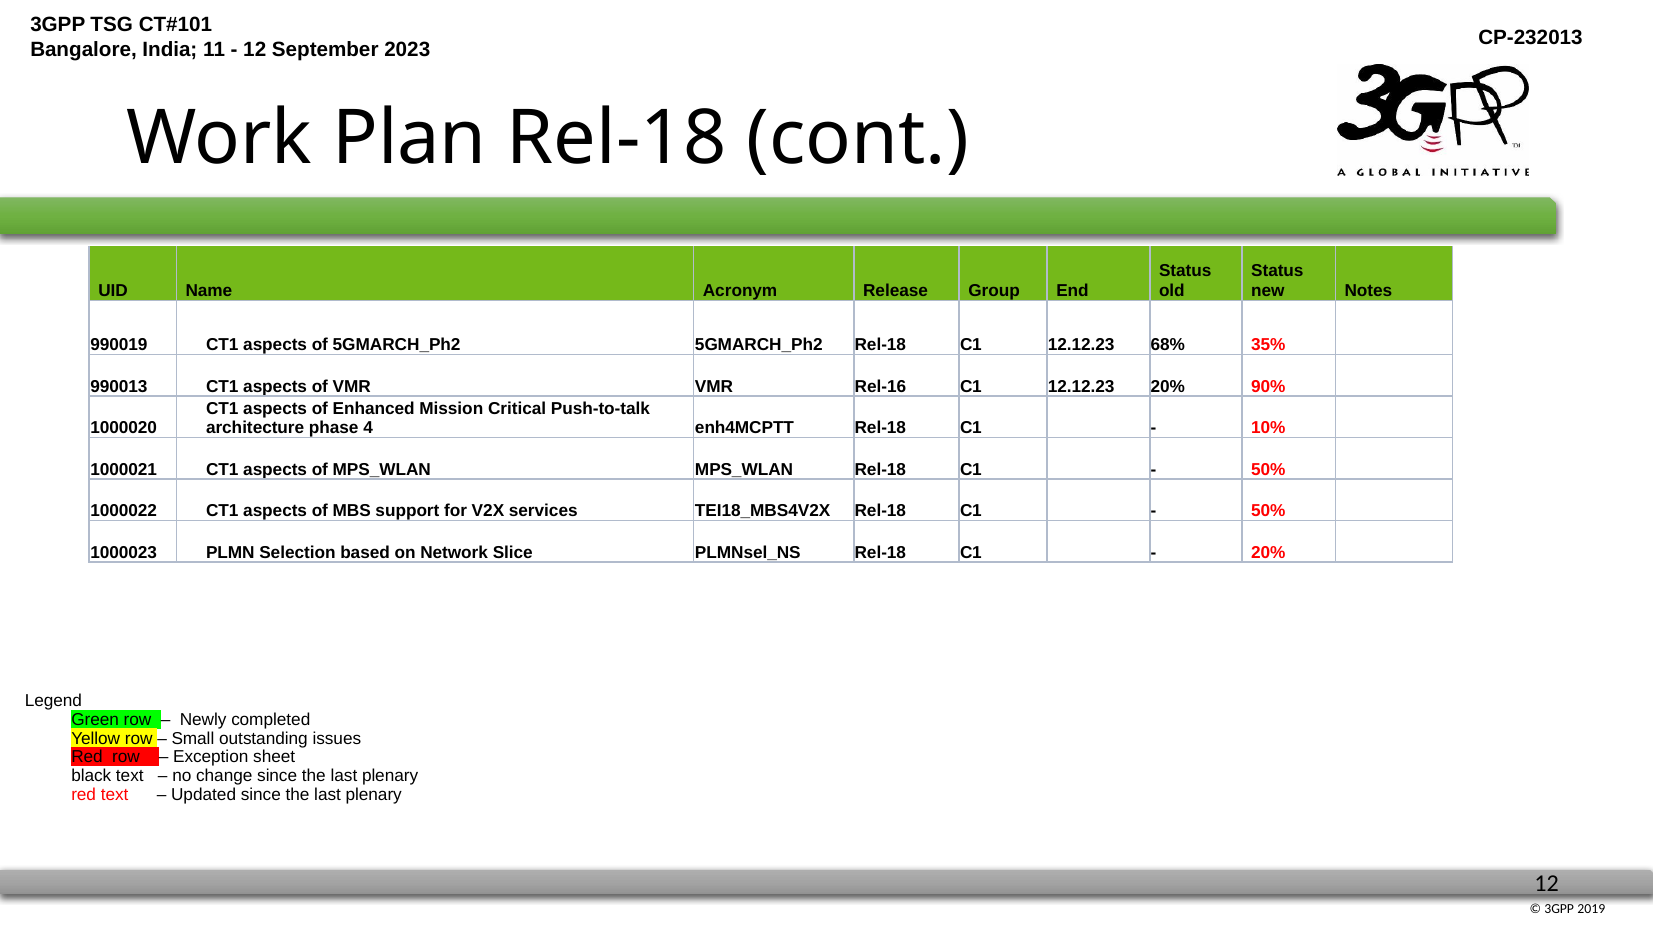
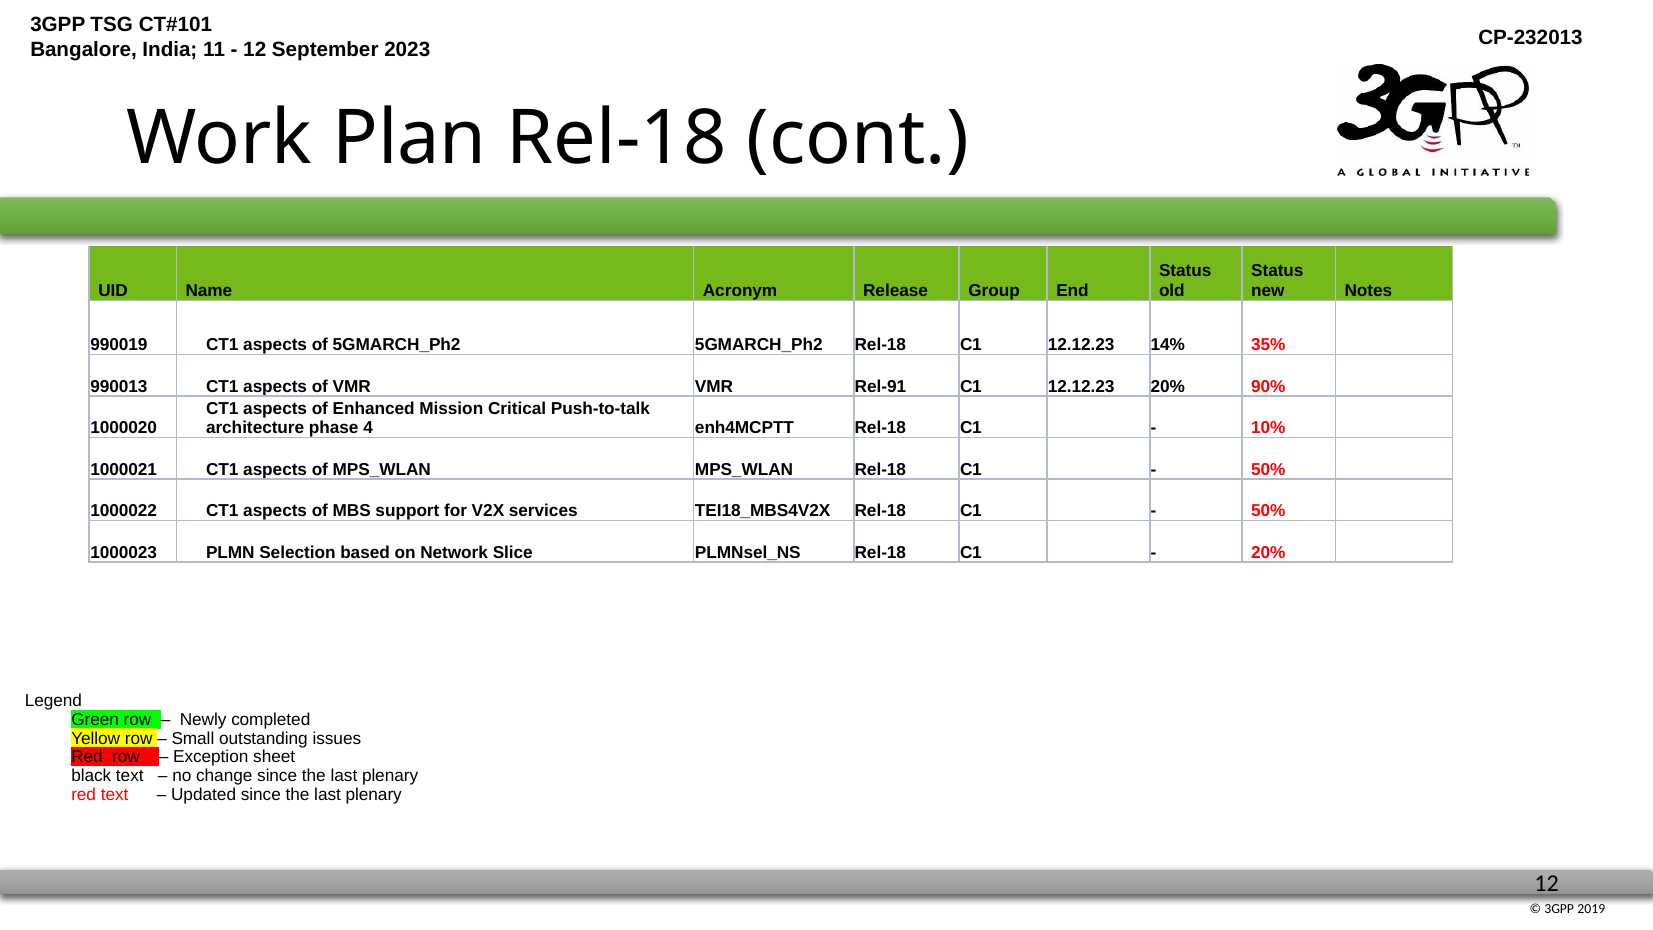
68%: 68% -> 14% (1168, 345)
Rel-16: Rel-16 -> Rel-91 (880, 387)
